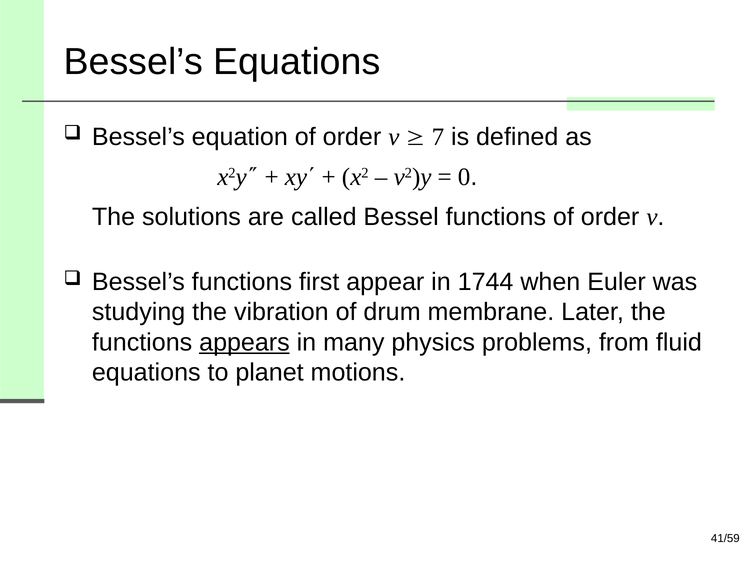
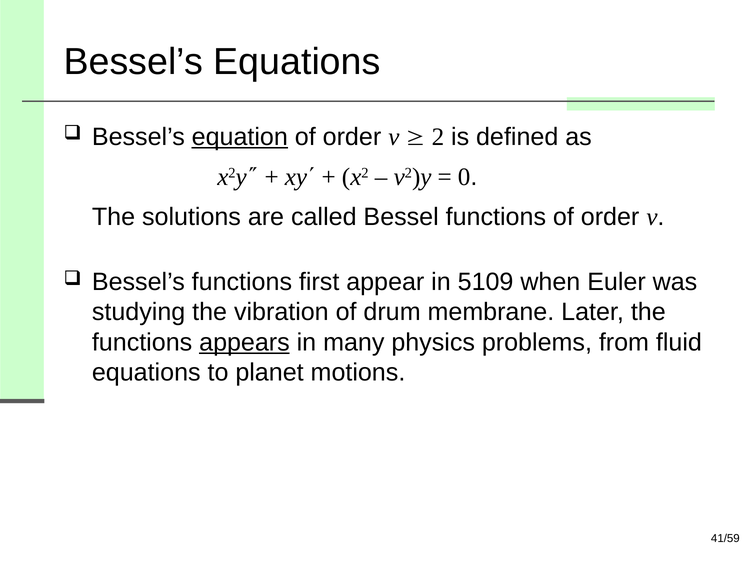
equation underline: none -> present (240, 137)
7: 7 -> 2 (438, 137)
1744: 1744 -> 5109 (486, 282)
